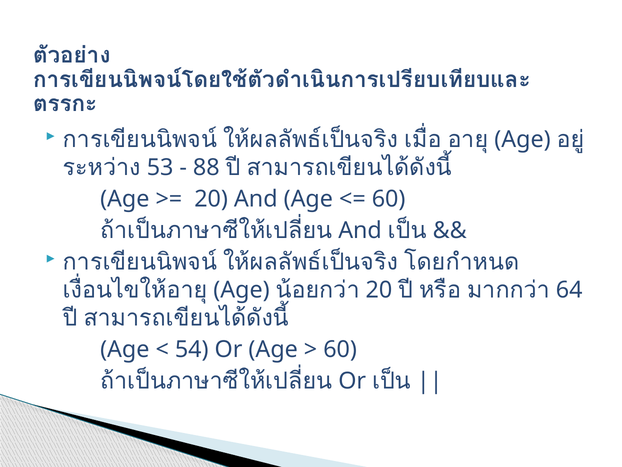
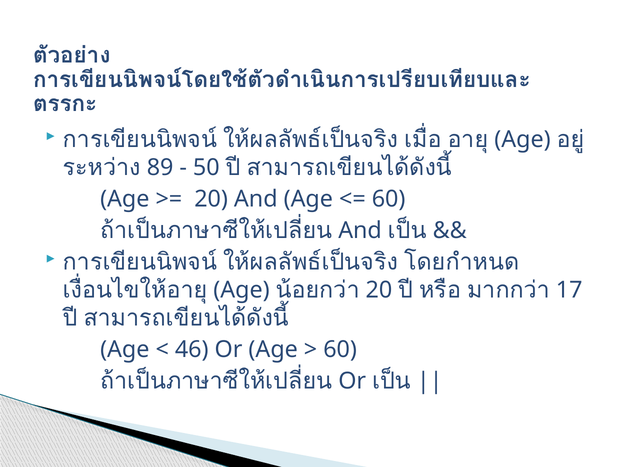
53: 53 -> 89 (160, 167)
88: 88 -> 50 (206, 167)
64: 64 -> 17 (569, 290)
54: 54 -> 46 (192, 349)
